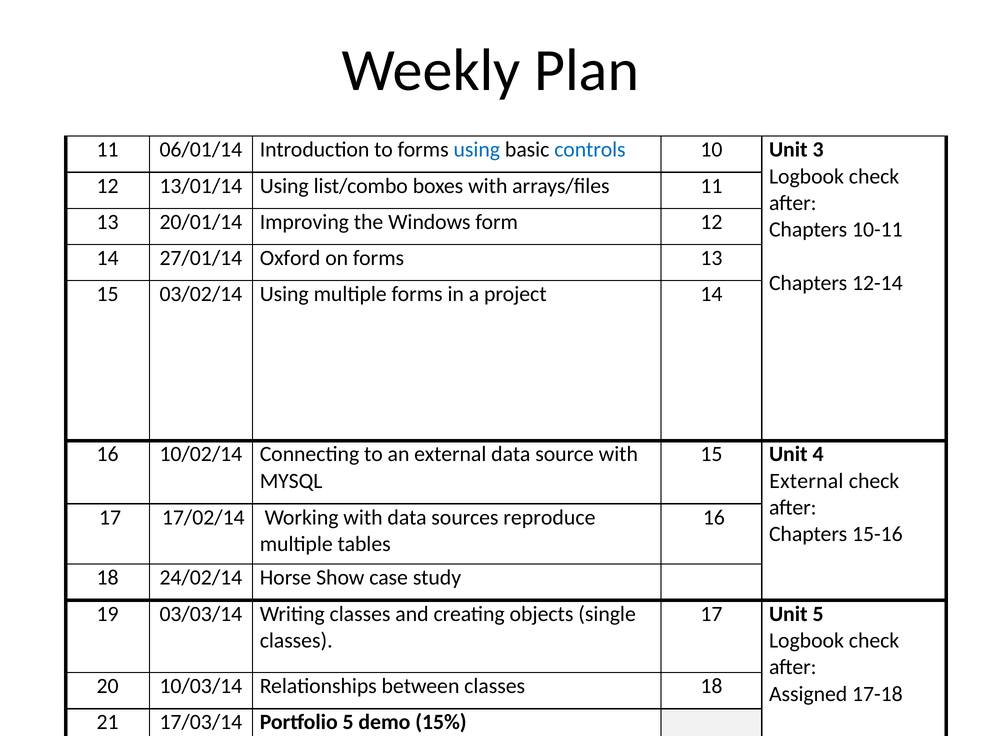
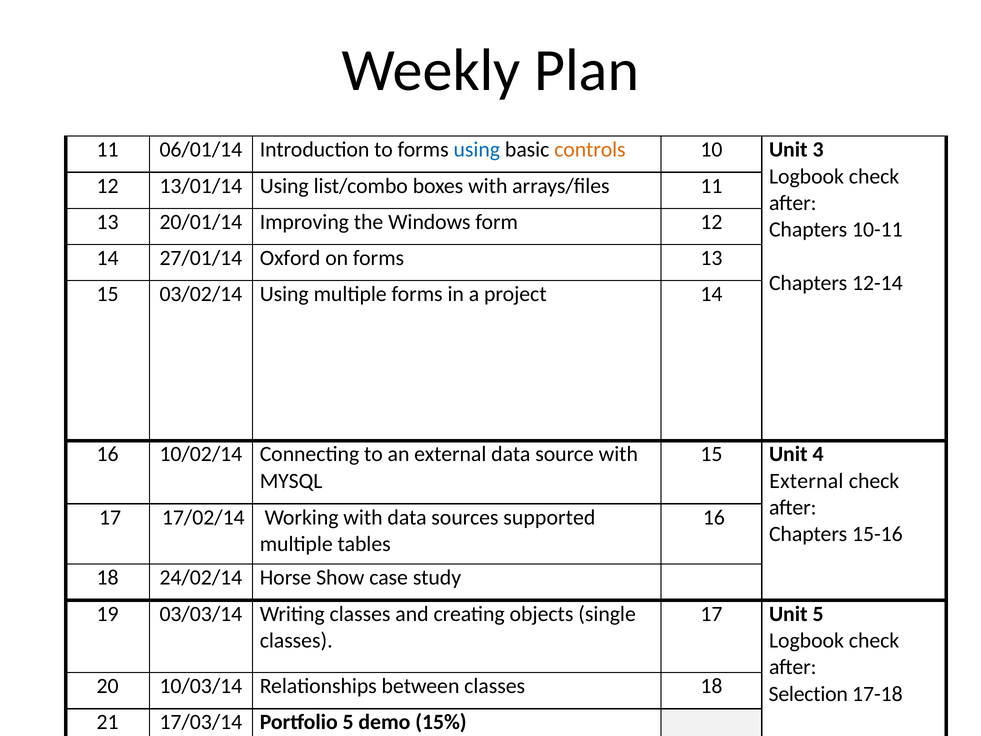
controls colour: blue -> orange (590, 150)
reproduce: reproduce -> supported (549, 517)
Assigned: Assigned -> Selection (808, 694)
